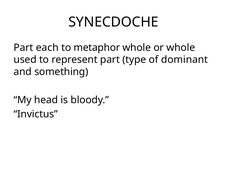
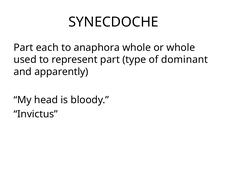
metaphor: metaphor -> anaphora (97, 48)
something: something -> apparently (61, 72)
